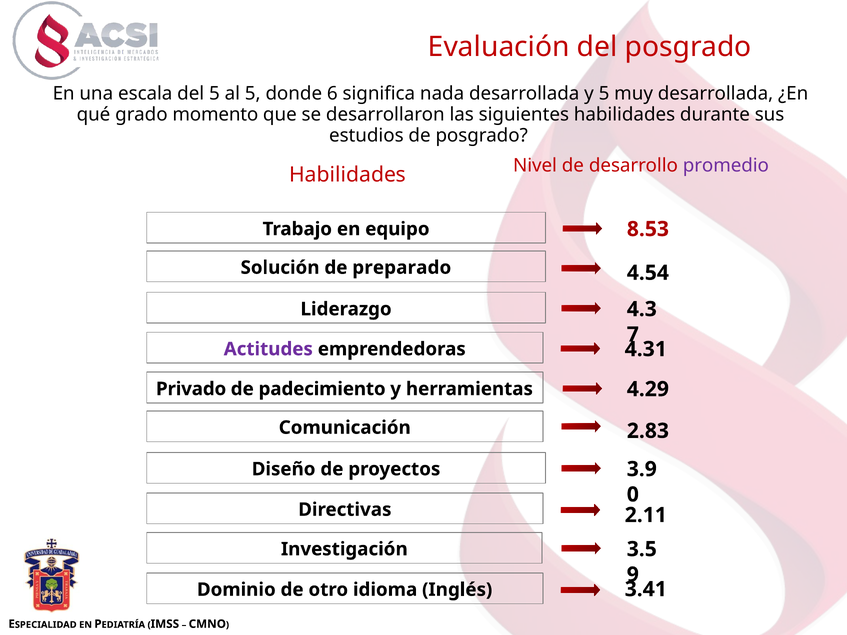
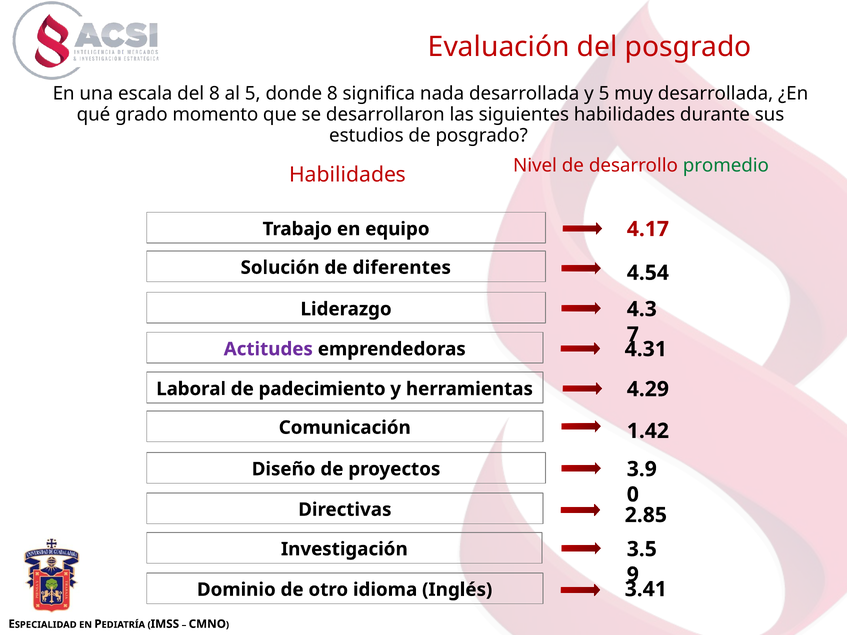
del 5: 5 -> 8 (214, 94)
donde 6: 6 -> 8 (332, 94)
promedio colour: purple -> green (726, 166)
8.53: 8.53 -> 4.17 (648, 229)
preparado: preparado -> diferentes (402, 268)
Privado: Privado -> Laboral (191, 389)
2.83: 2.83 -> 1.42 (648, 431)
2.11: 2.11 -> 2.85 (646, 515)
